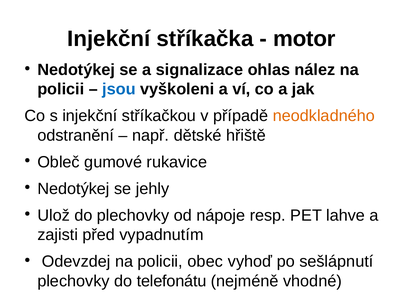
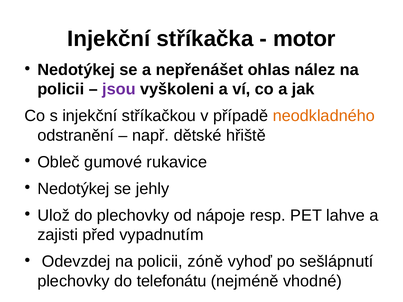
signalizace: signalizace -> nepřenášet (199, 70)
jsou colour: blue -> purple (119, 89)
obec: obec -> zóně (205, 262)
